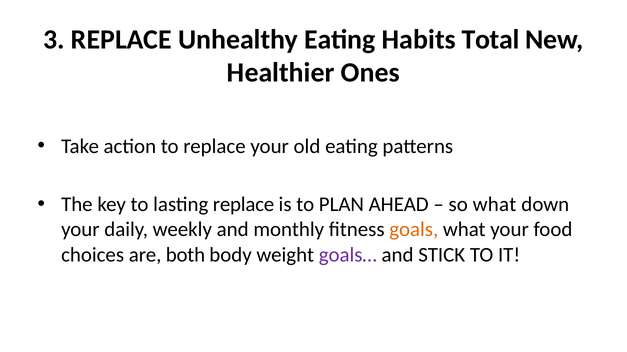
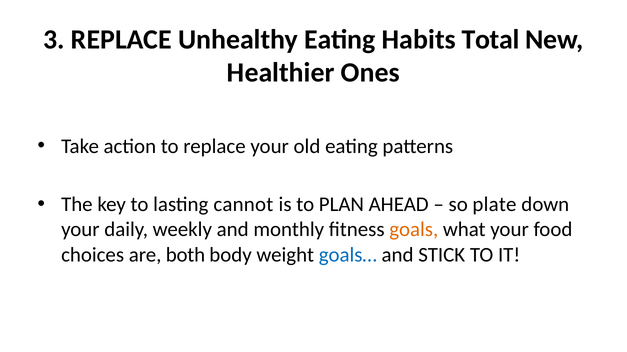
lasting replace: replace -> cannot (243, 205)
so what: what -> plate (494, 205)
goals… colour: purple -> blue (348, 255)
